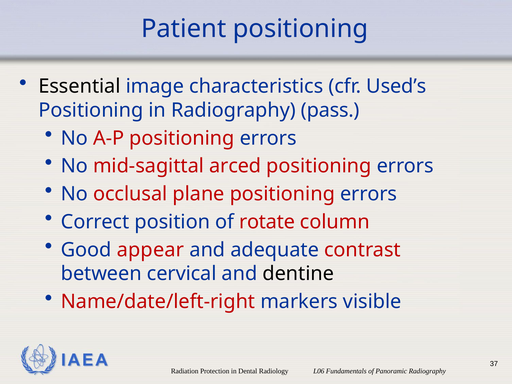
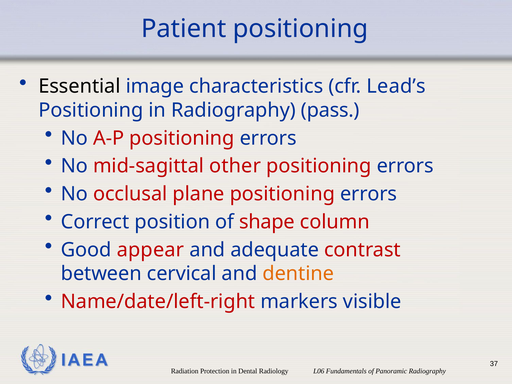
Used’s: Used’s -> Lead’s (396, 86)
arced: arced -> other (235, 166)
rotate: rotate -> shape (267, 222)
dentine colour: black -> orange (298, 274)
